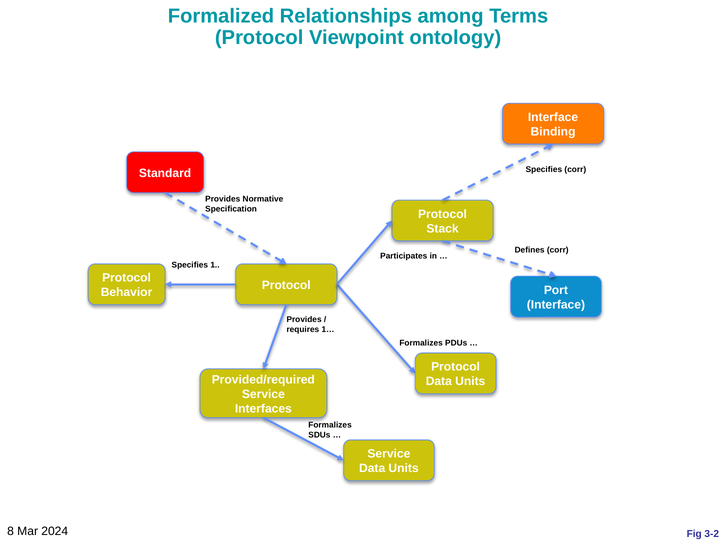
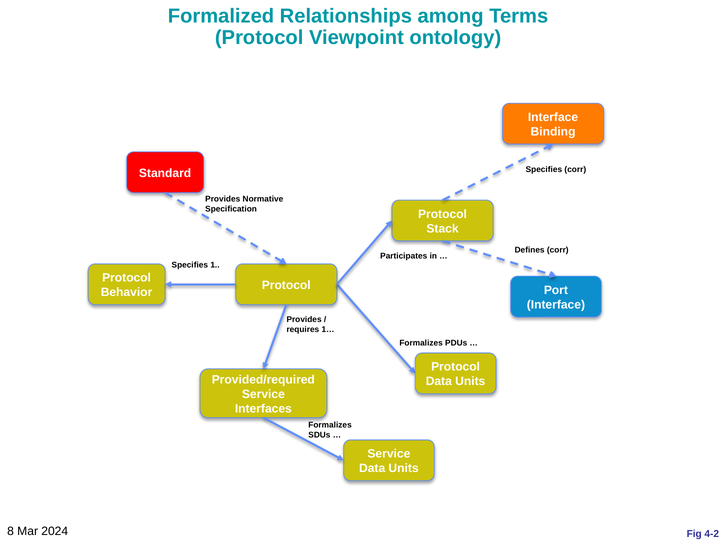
3-2: 3-2 -> 4-2 (712, 534)
